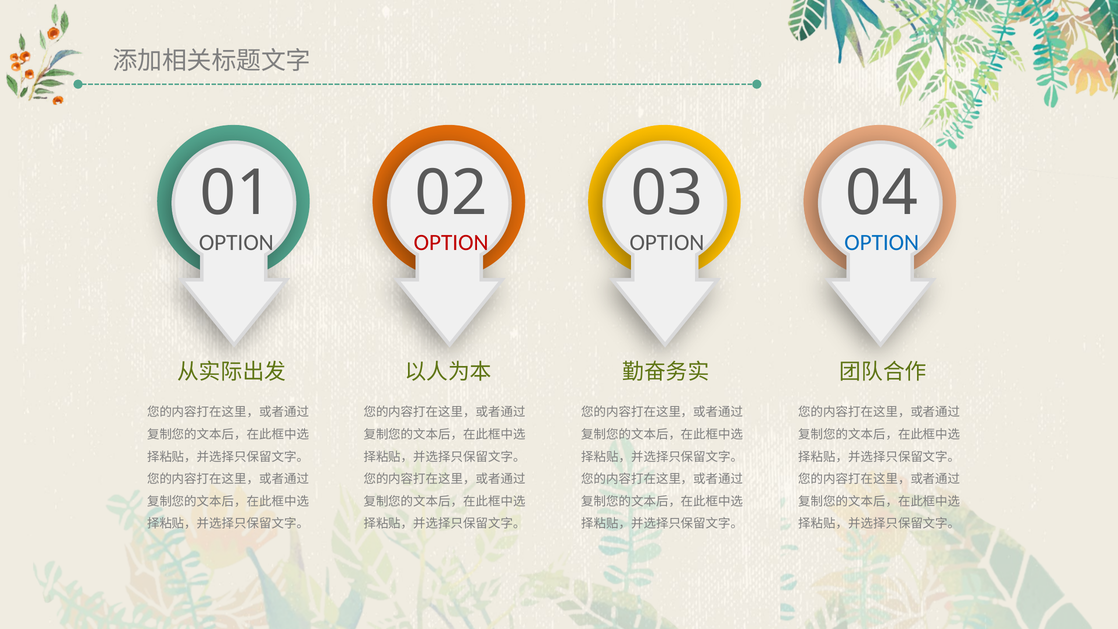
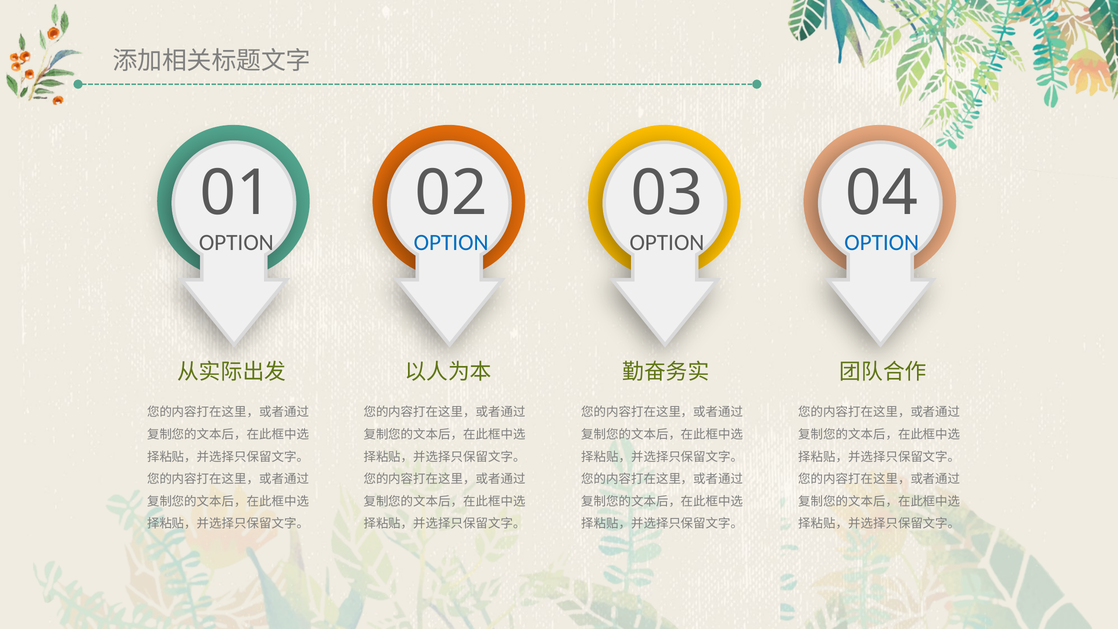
OPTION colour: red -> blue (451, 243)
